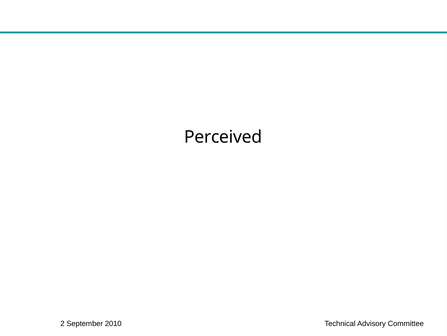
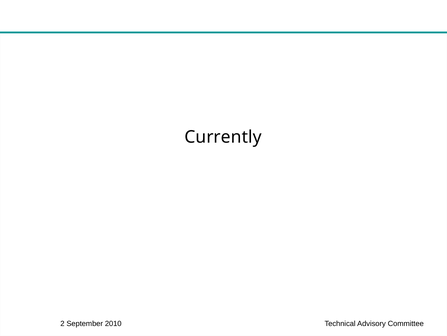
Perceived: Perceived -> Currently (223, 137)
